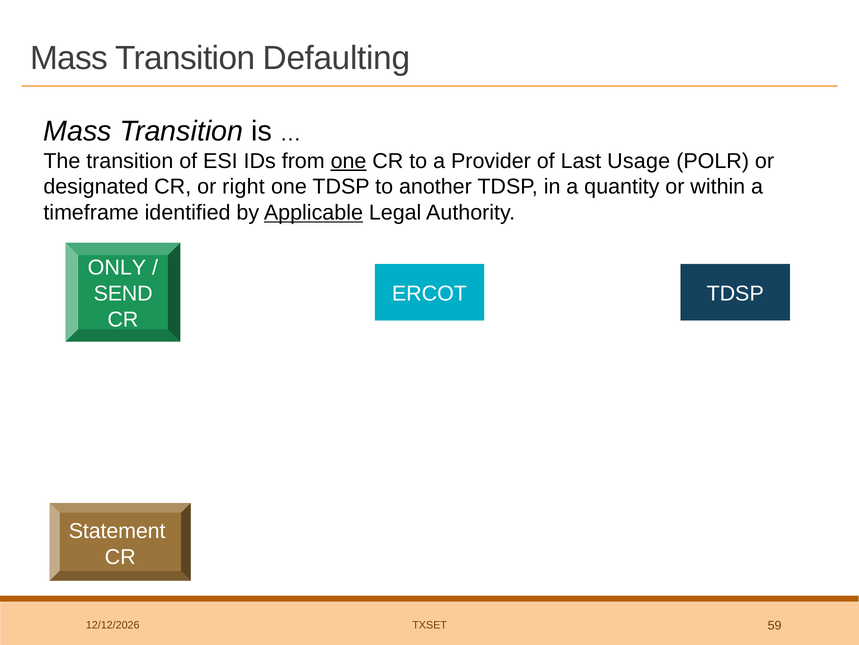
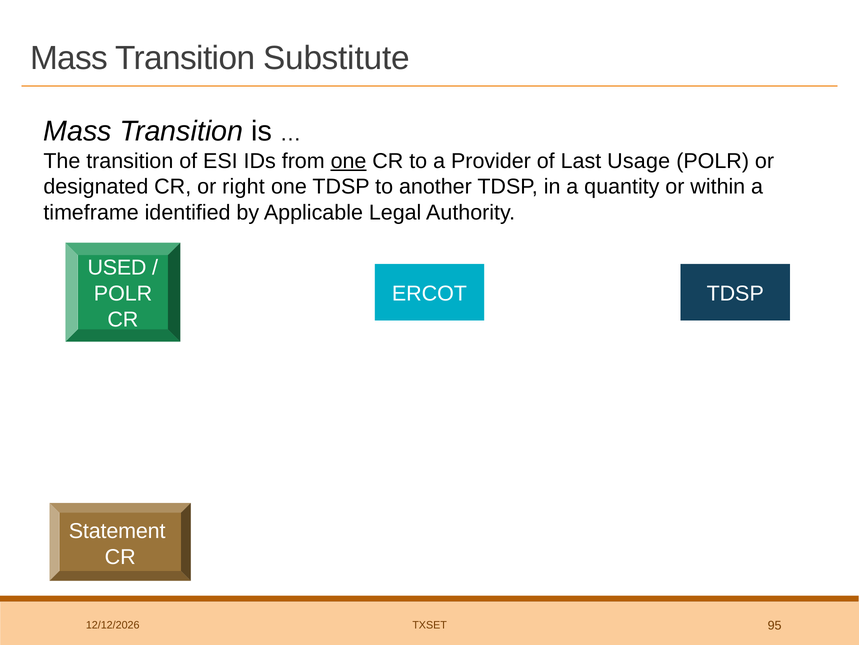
Defaulting: Defaulting -> Substitute (336, 58)
Applicable underline: present -> none (313, 212)
ONLY: ONLY -> USED (117, 268)
SEND: SEND -> POLR (123, 293)
59: 59 -> 95 (775, 625)
